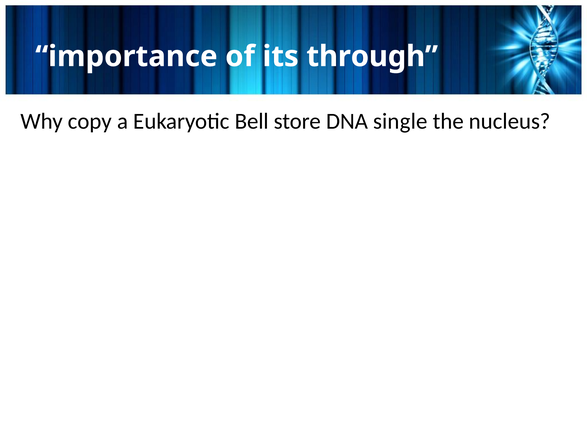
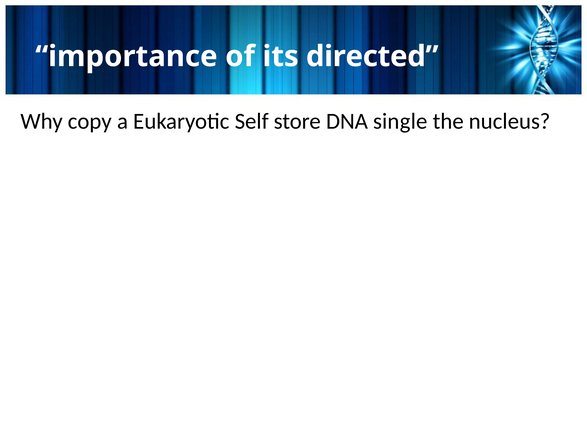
through: through -> directed (372, 56)
Bell: Bell -> Self (252, 121)
